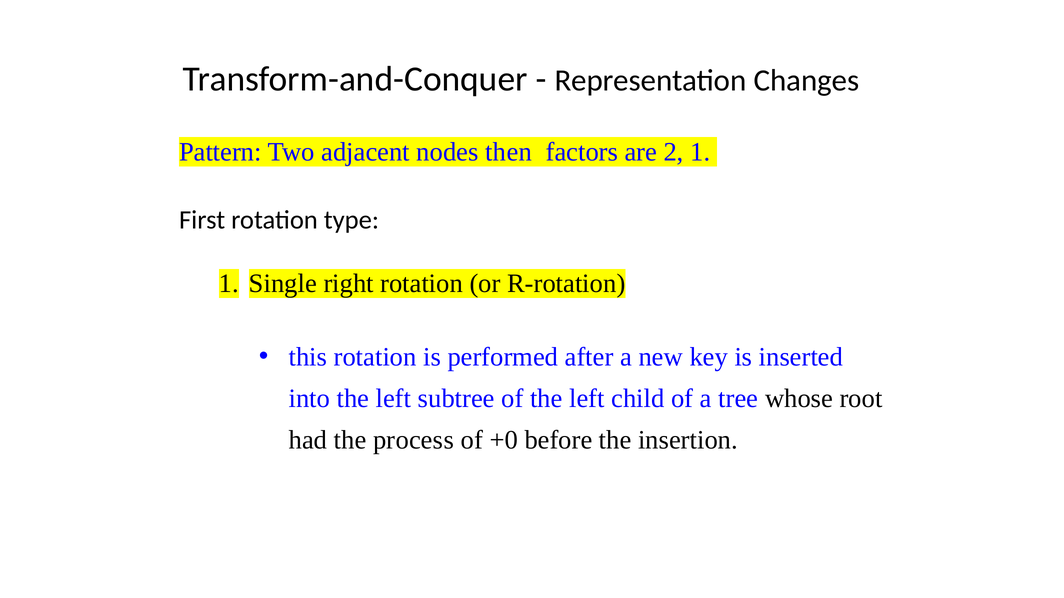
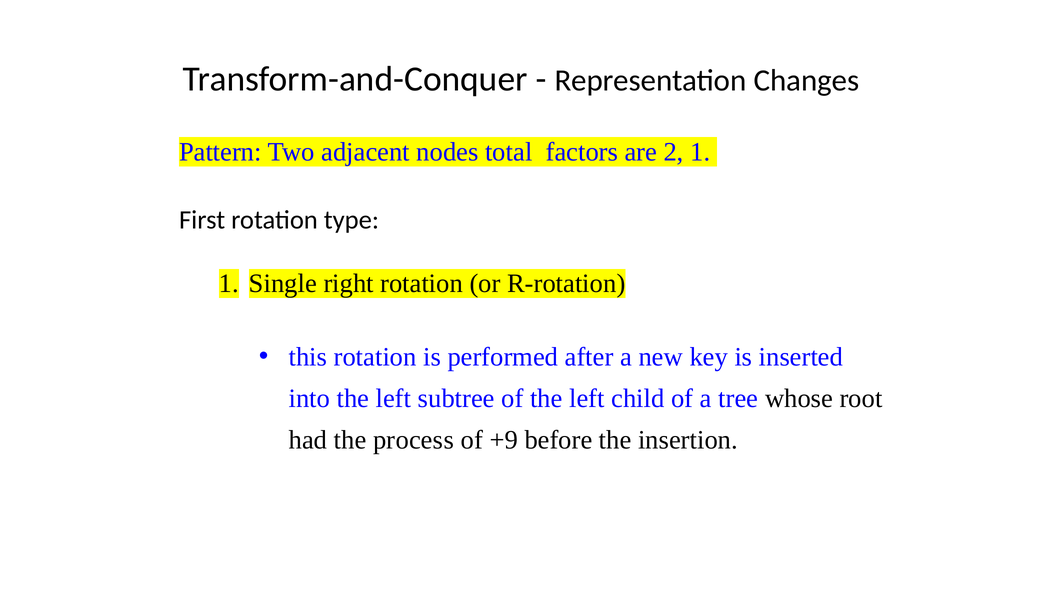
then: then -> total (509, 152)
+0: +0 -> +9 (504, 440)
